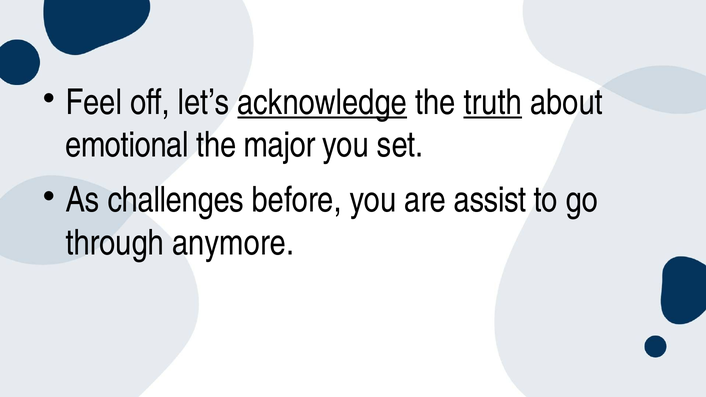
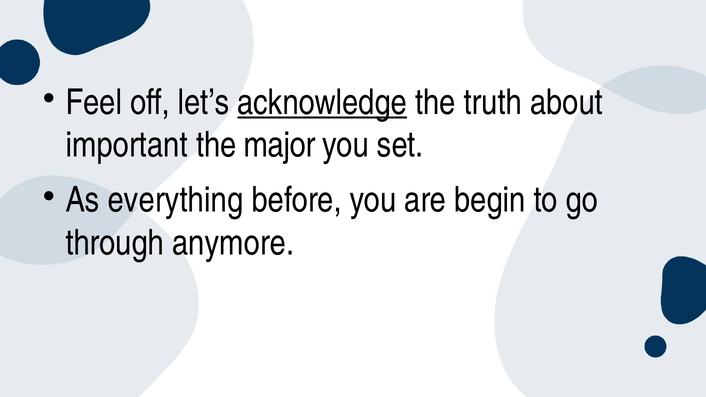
truth underline: present -> none (493, 102)
emotional: emotional -> important (127, 145)
challenges: challenges -> everything (176, 200)
assist: assist -> begin (490, 200)
